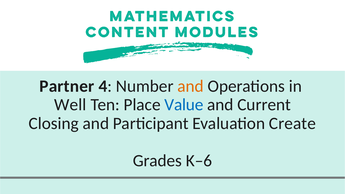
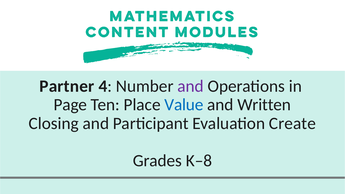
and colour: orange -> purple (191, 86)
Well: Well -> Page (70, 105)
Current: Current -> Written (264, 105)
K–6: K–6 -> K–8 (199, 161)
